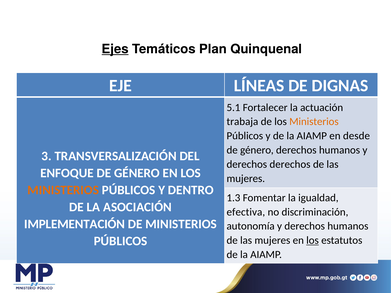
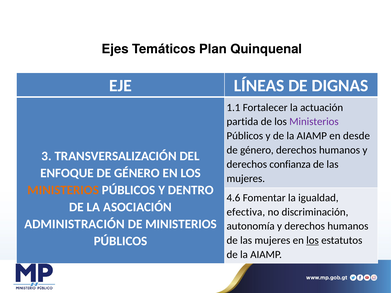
Ejes underline: present -> none (115, 49)
5.1: 5.1 -> 1.1 (233, 108)
trabaja: trabaja -> partida (242, 122)
Ministerios colour: orange -> purple (314, 122)
derechos derechos: derechos -> confianza (290, 164)
1.3: 1.3 -> 4.6 (233, 198)
IMPLEMENTACIÓN: IMPLEMENTACIÓN -> ADMINISTRACIÓN (74, 224)
